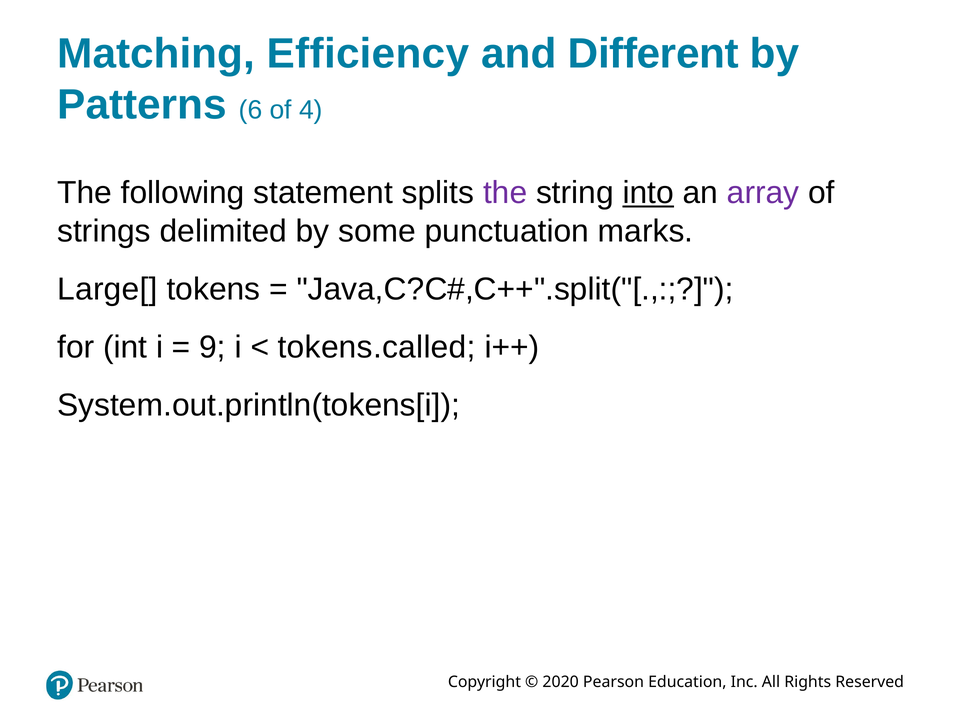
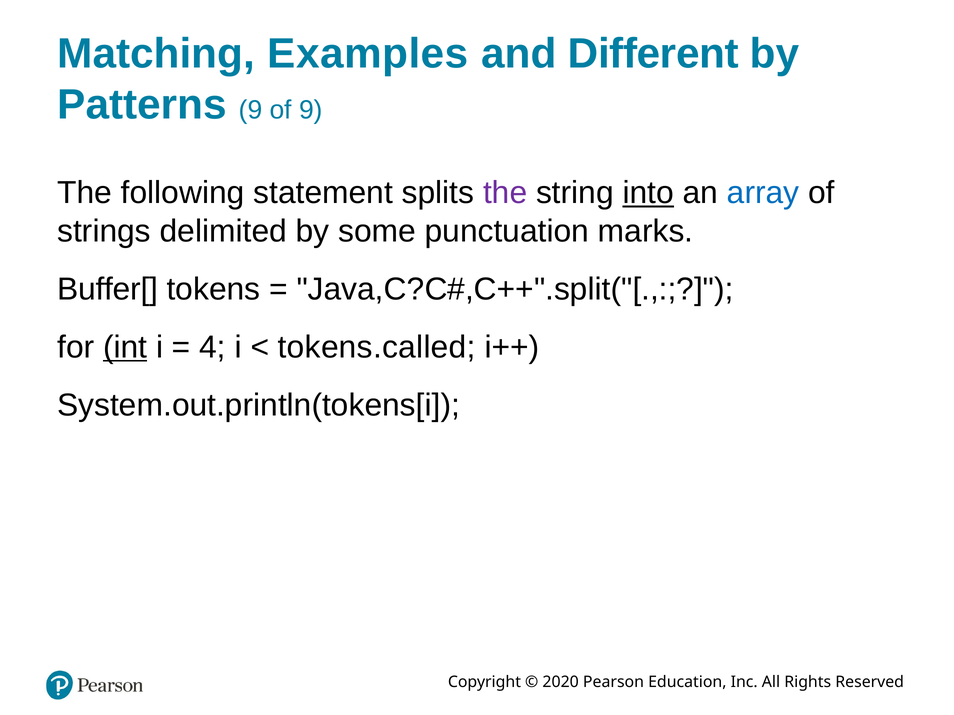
Efficiency: Efficiency -> Examples (368, 54)
Patterns 6: 6 -> 9 (251, 110)
of 4: 4 -> 9 (311, 110)
array colour: purple -> blue (763, 193)
Large[: Large[ -> Buffer[ (108, 289)
int underline: none -> present (125, 347)
9: 9 -> 4 (212, 347)
